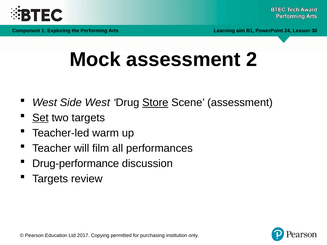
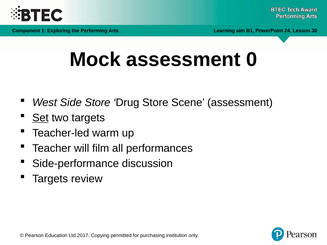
2: 2 -> 0 (252, 60)
Side West: West -> Store (98, 103)
Store underline: present -> none (155, 103)
Drug-performance: Drug-performance -> Side-performance (76, 164)
